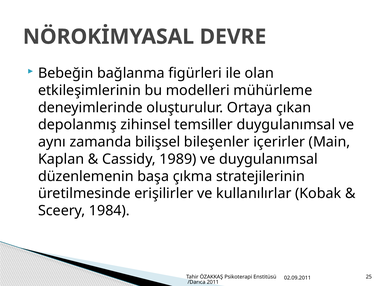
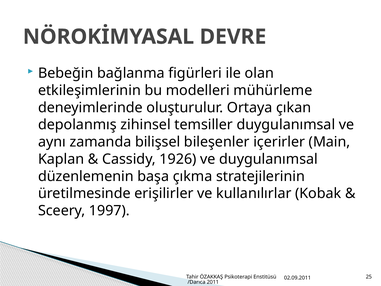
1989: 1989 -> 1926 (178, 159)
1984: 1984 -> 1997 (109, 210)
